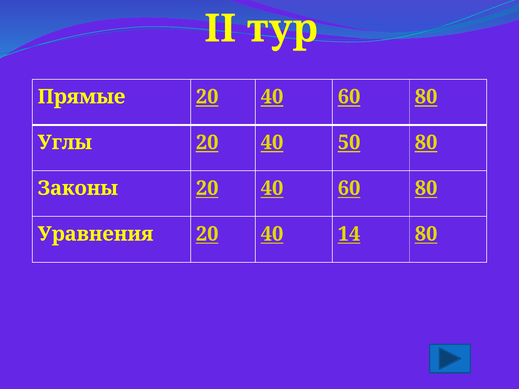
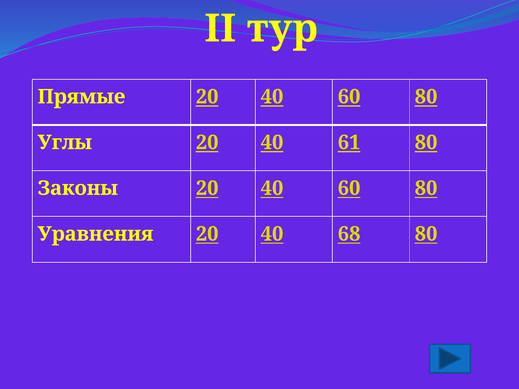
50: 50 -> 61 (349, 143)
14: 14 -> 68 (349, 234)
